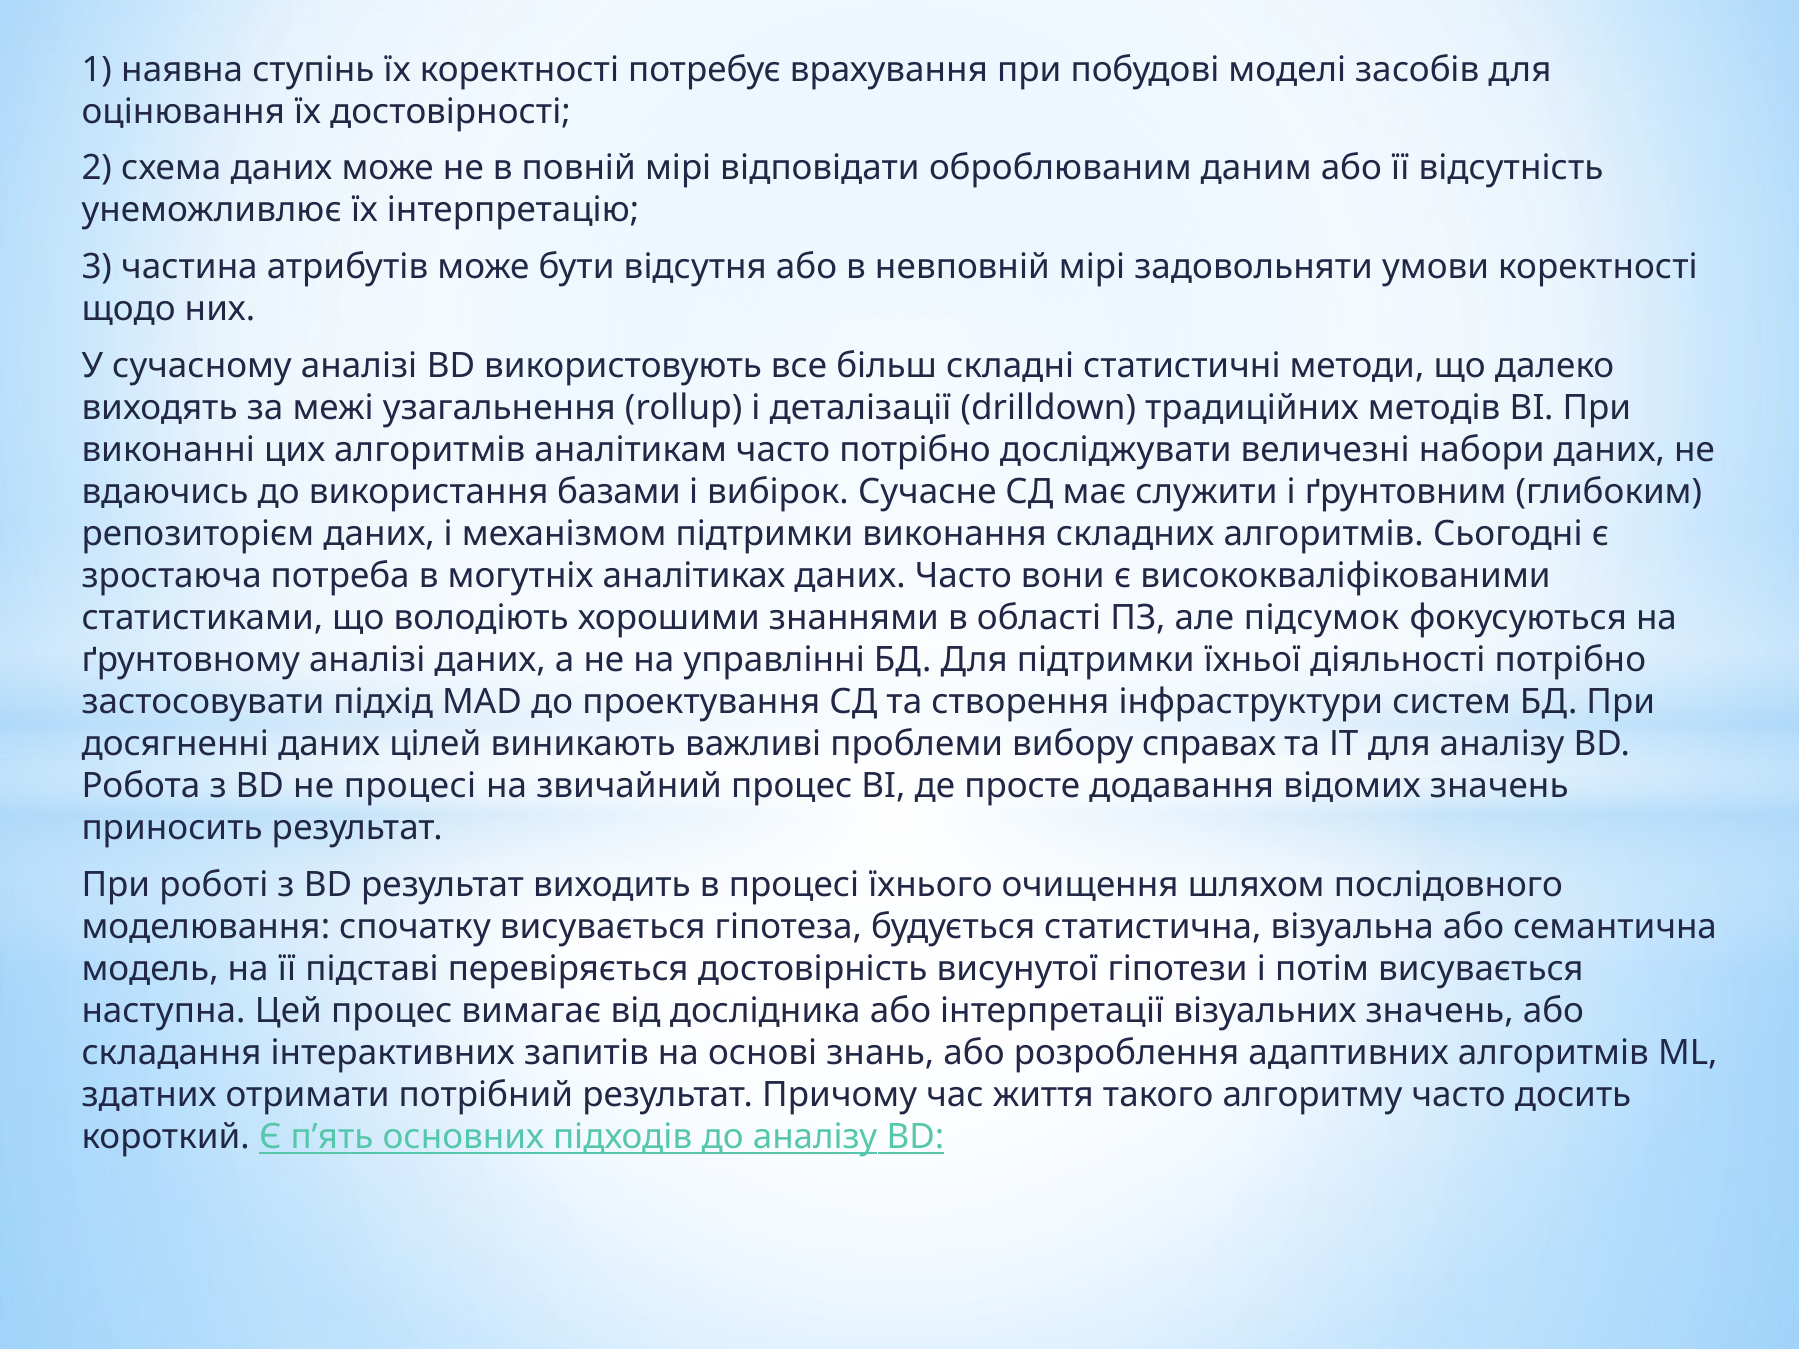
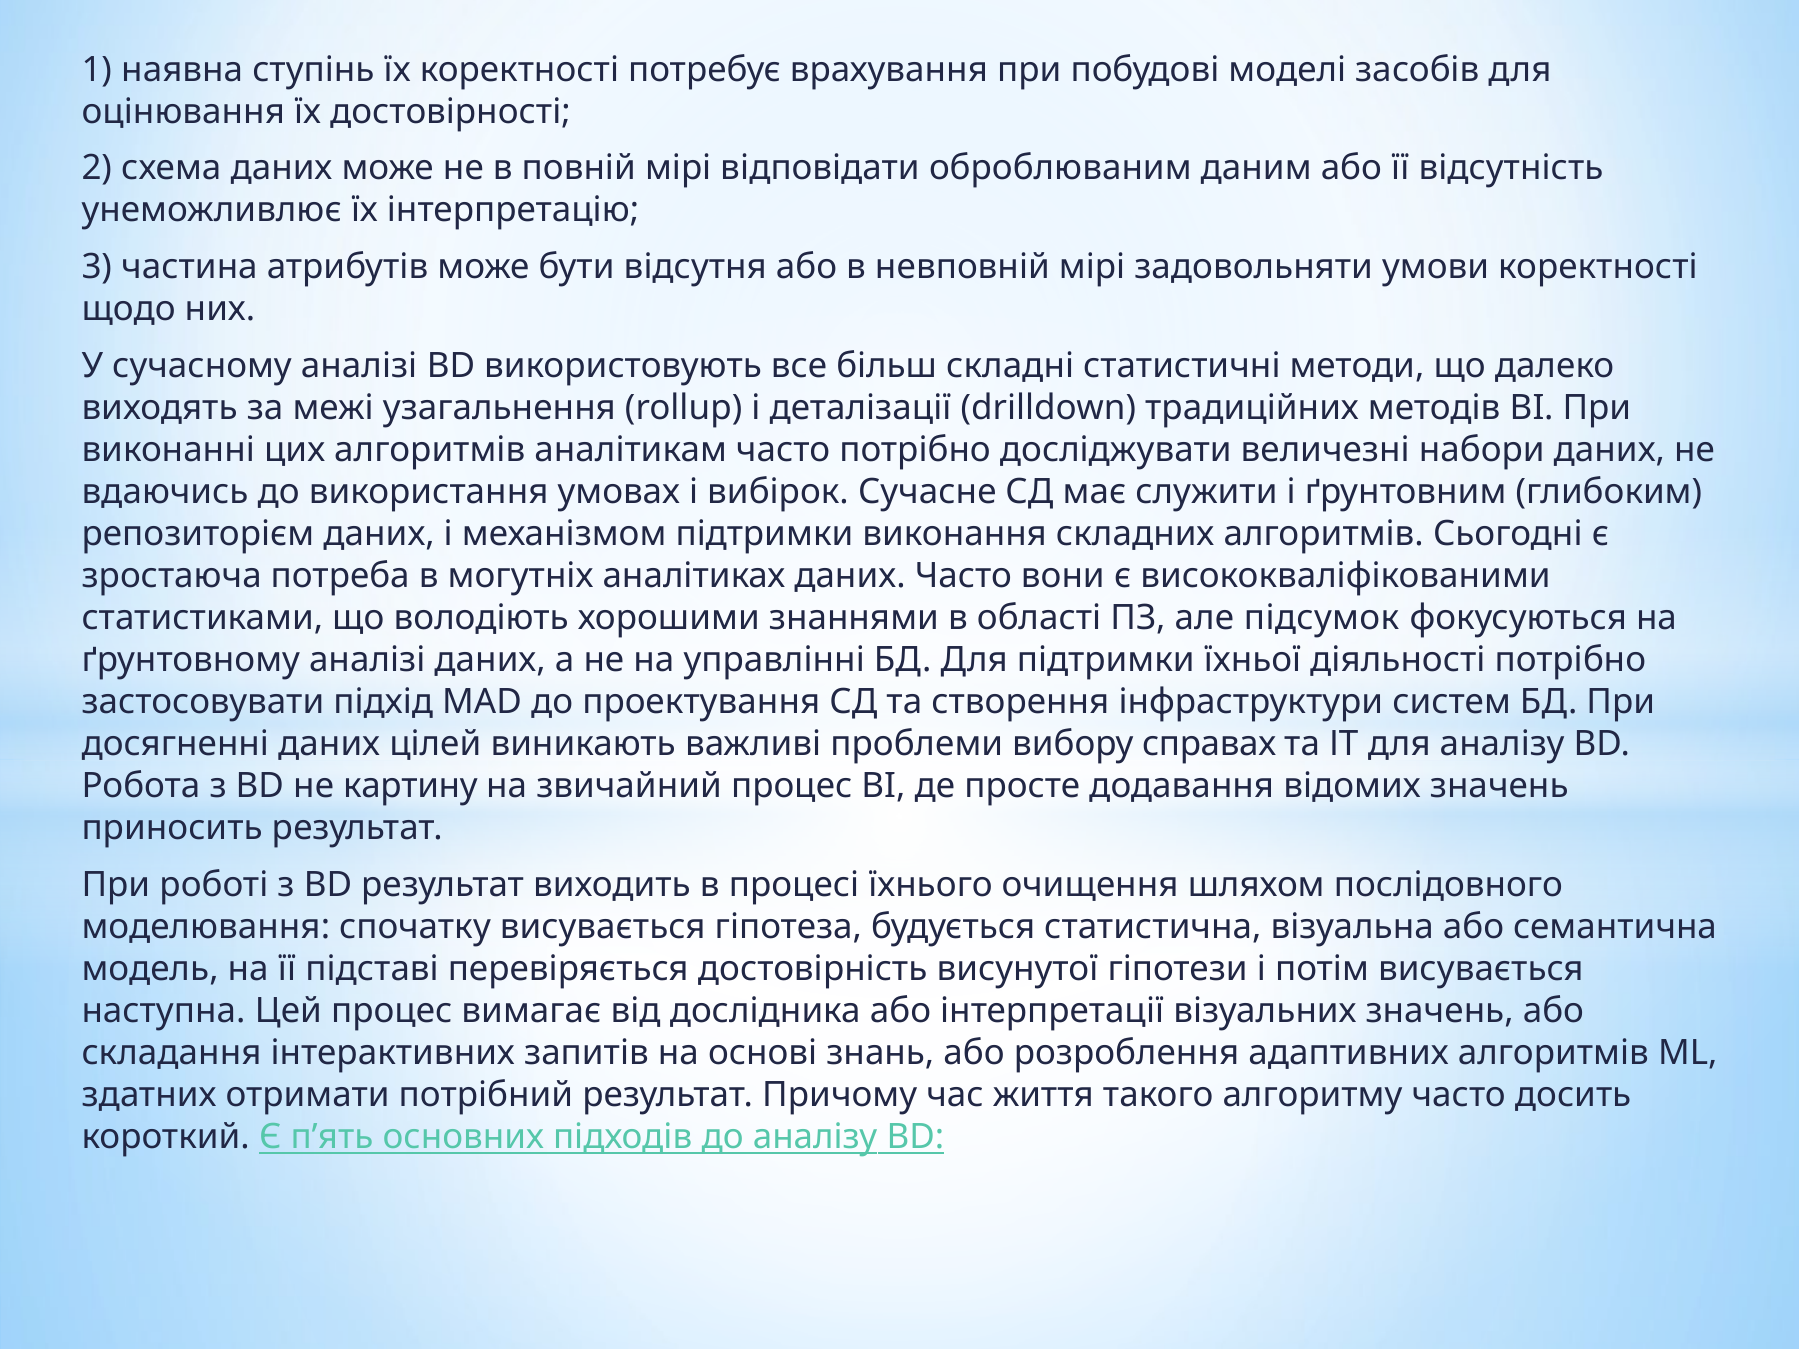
базами: базами -> умовах (619, 492)
не процесі: процесі -> картину (410, 786)
